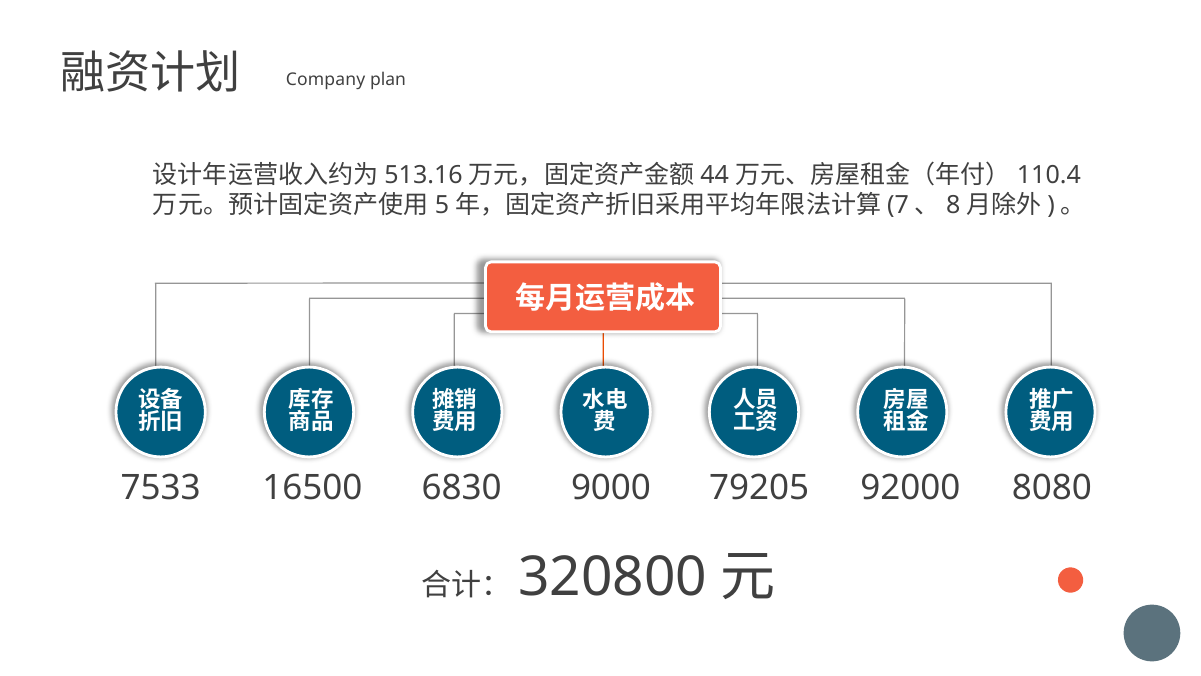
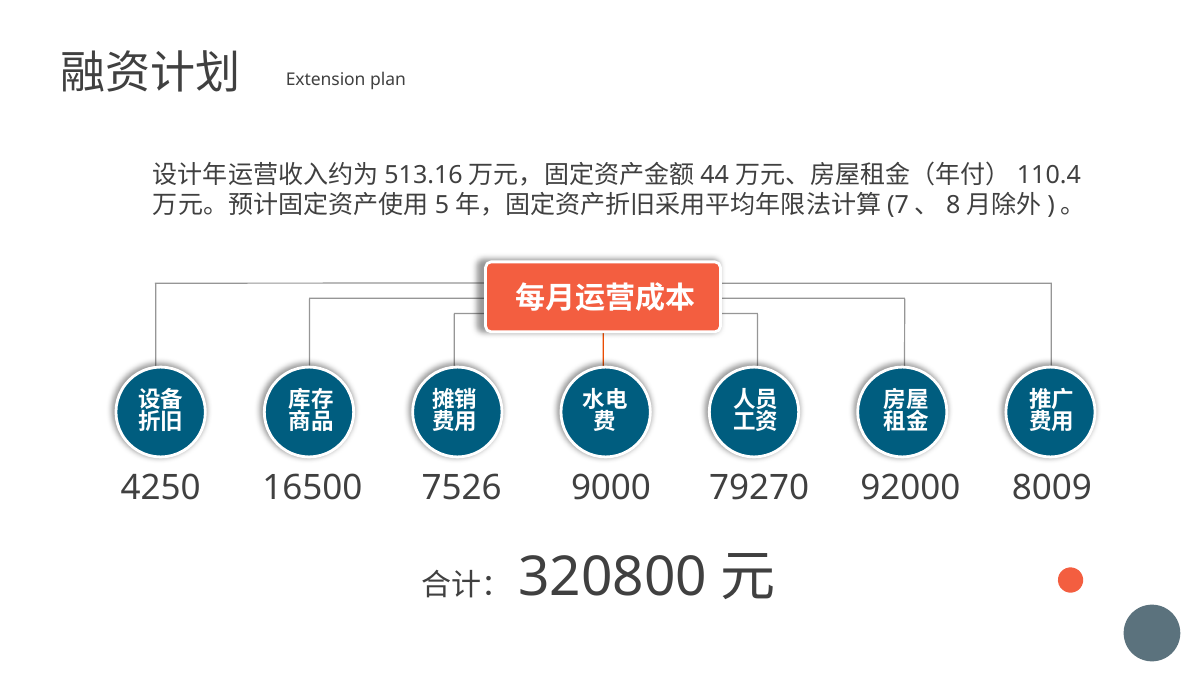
Company: Company -> Extension (326, 80)
7533: 7533 -> 4250 (161, 488)
6830: 6830 -> 7526 (462, 488)
79205: 79205 -> 79270 (759, 488)
8080: 8080 -> 8009 (1052, 488)
